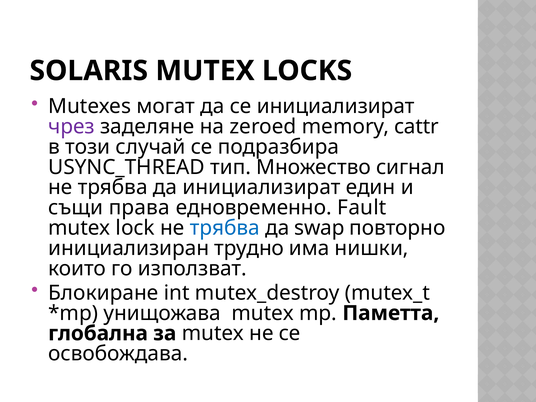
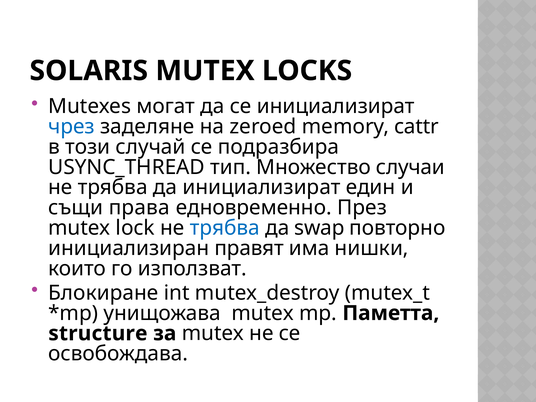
чрез colour: purple -> blue (71, 127)
сигнал: сигнал -> случаи (410, 167)
Fault: Fault -> През (362, 208)
трудно: трудно -> правят (249, 248)
глобална: глобална -> structure (98, 333)
